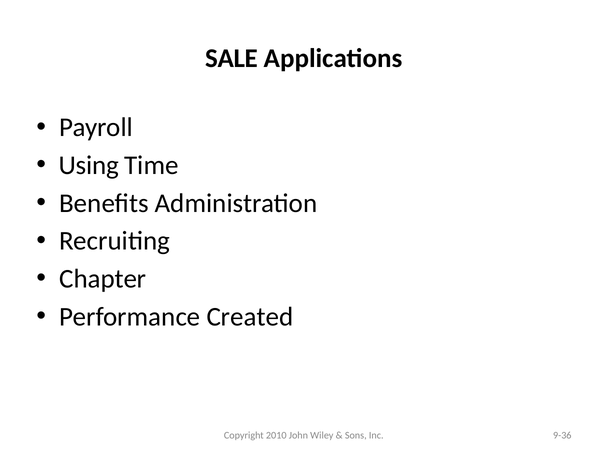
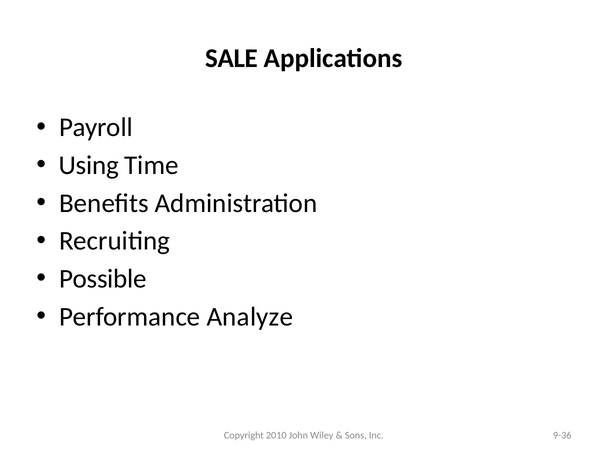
Chapter: Chapter -> Possible (103, 279)
Created: Created -> Analyze (250, 317)
